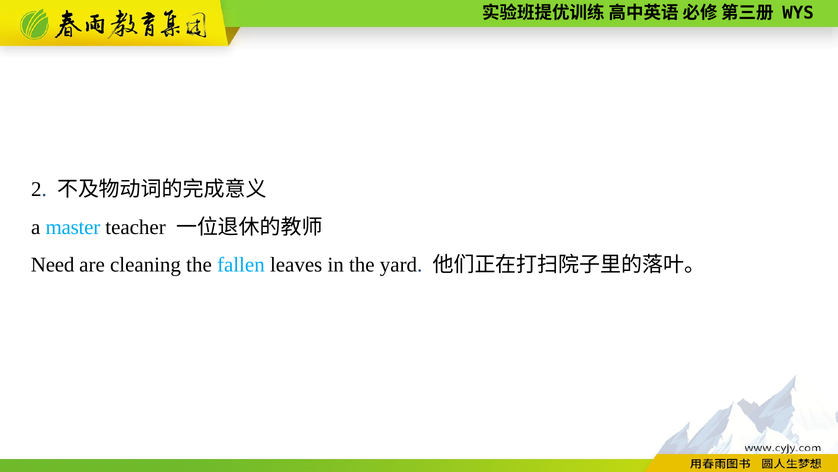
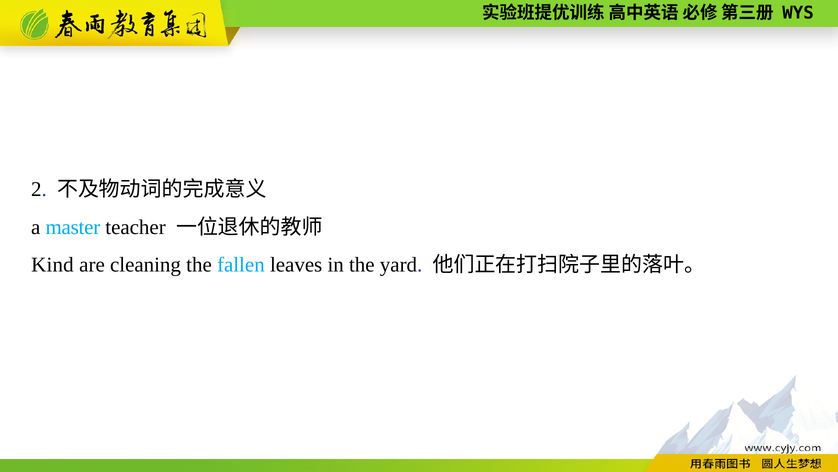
Need: Need -> Kind (52, 265)
